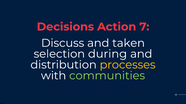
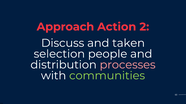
Decisions: Decisions -> Approach (65, 27)
7: 7 -> 2 (144, 27)
during: during -> people (108, 54)
processes colour: yellow -> pink (128, 65)
